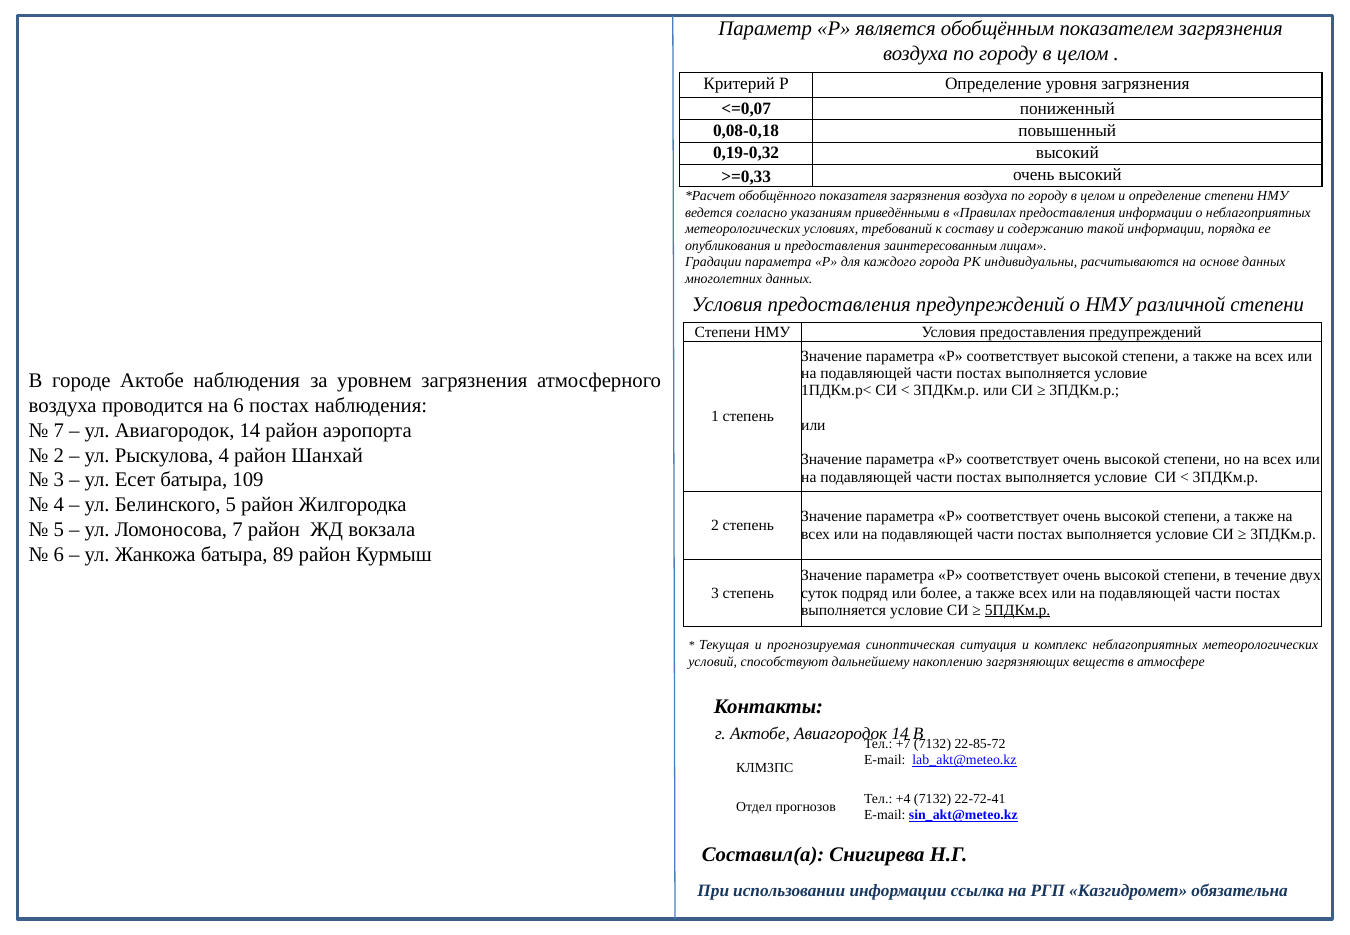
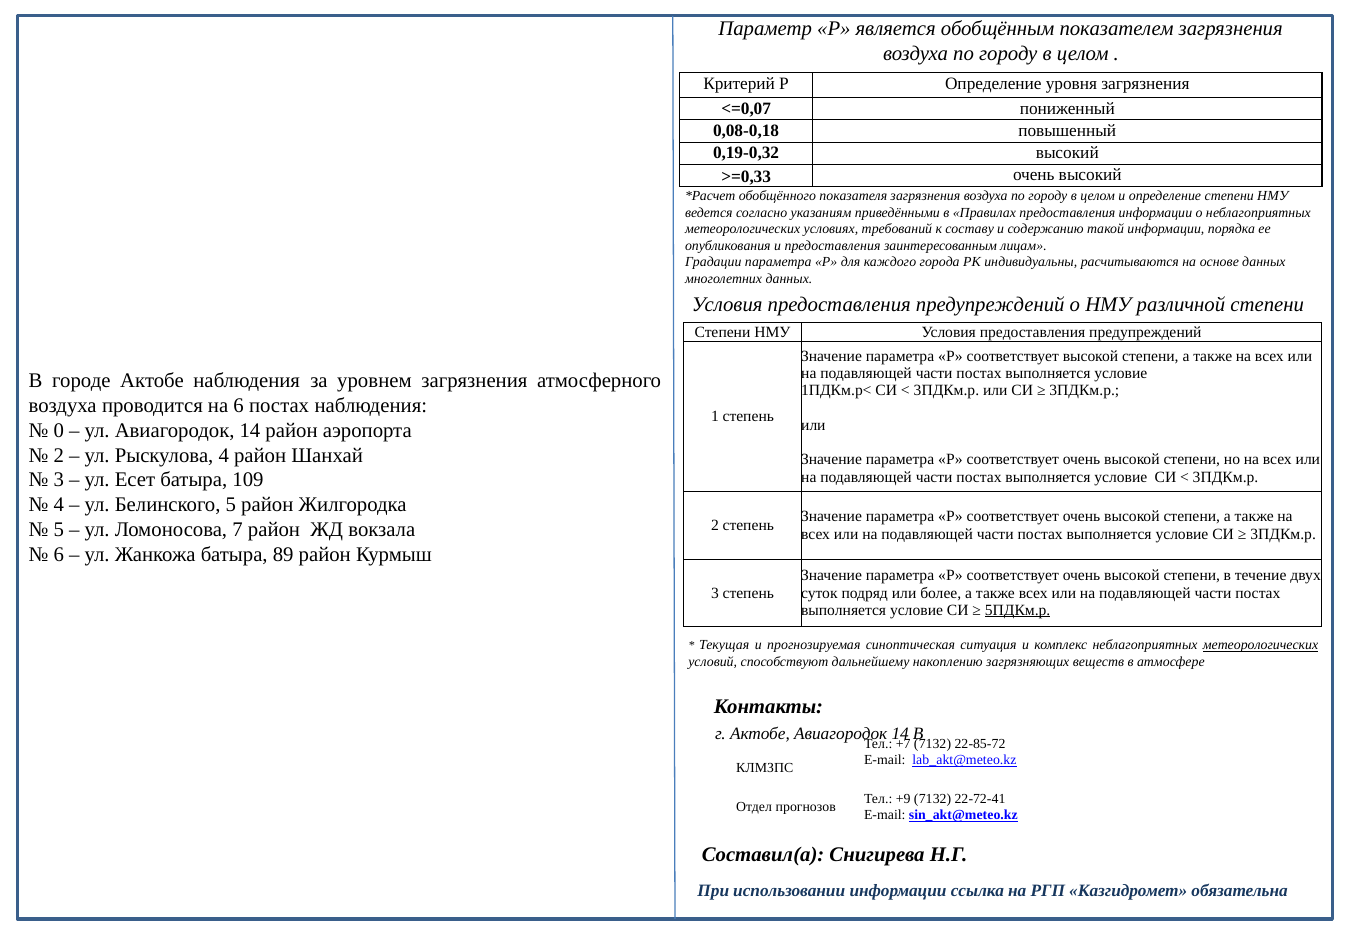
7: 7 -> 0 (59, 430)
метеорологических underline: none -> present (1260, 645)
+4: +4 -> +9 (903, 799)
